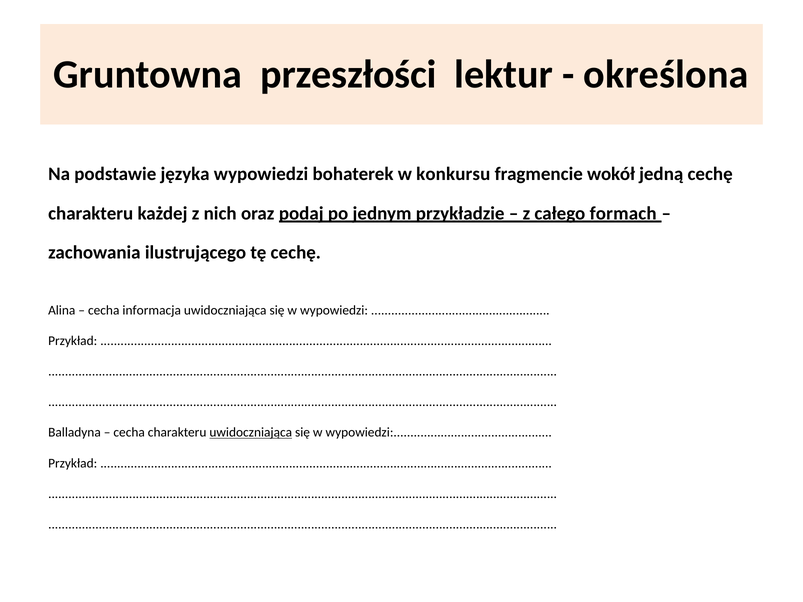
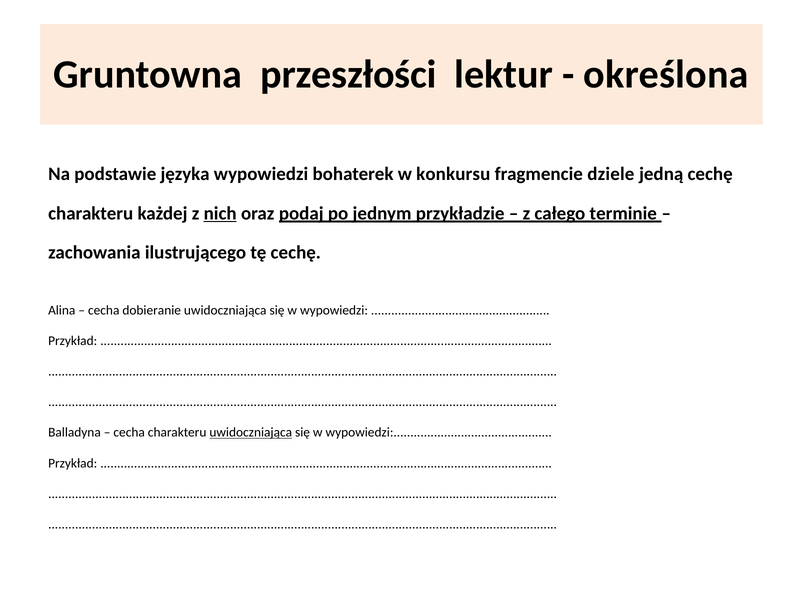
wokół: wokół -> dziele (611, 174)
nich underline: none -> present (220, 213)
formach: formach -> terminie (623, 213)
informacja: informacja -> dobieranie (152, 310)
